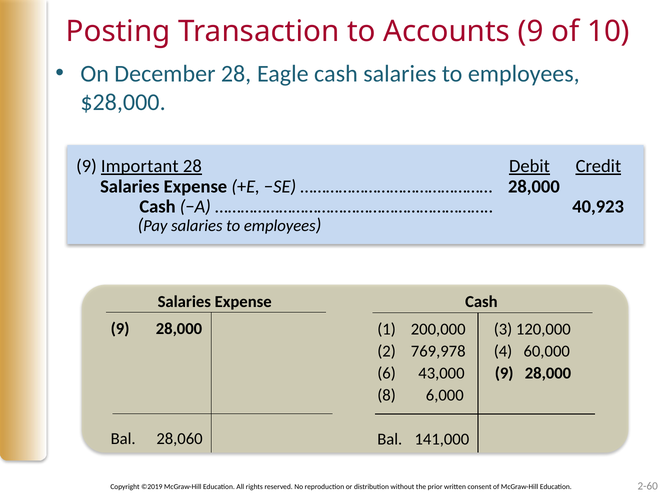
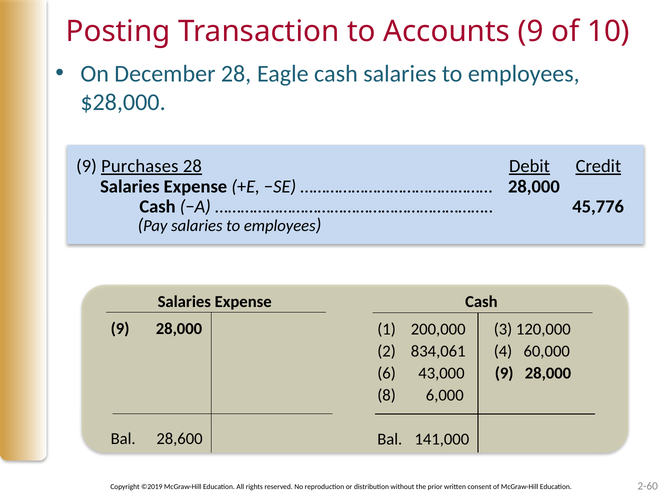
Important: Important -> Purchases (140, 166)
40,923: 40,923 -> 45,776 (598, 207)
769,978: 769,978 -> 834,061 (438, 351)
28,060: 28,060 -> 28,600 (179, 438)
